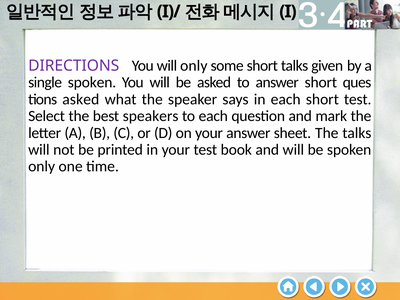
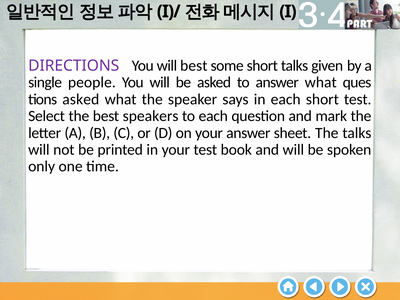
will only: only -> best (194, 66)
single spoken: spoken -> people (92, 82)
answer short: short -> what (321, 82)
